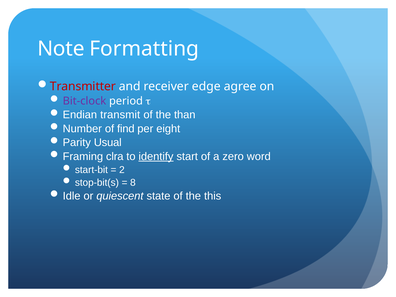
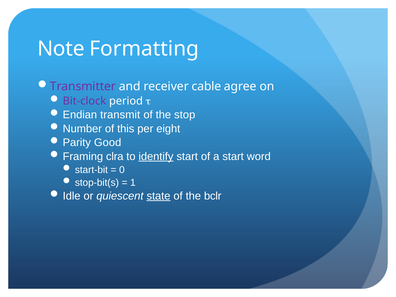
Transmitter colour: red -> purple (83, 86)
edge: edge -> cable (206, 86)
than: than -> stop (185, 115)
find: find -> this (126, 129)
Usual: Usual -> Good (108, 143)
a zero: zero -> start (233, 156)
2: 2 -> 0 (122, 170)
8: 8 -> 1 (133, 183)
state underline: none -> present (158, 196)
this: this -> bclr (213, 196)
